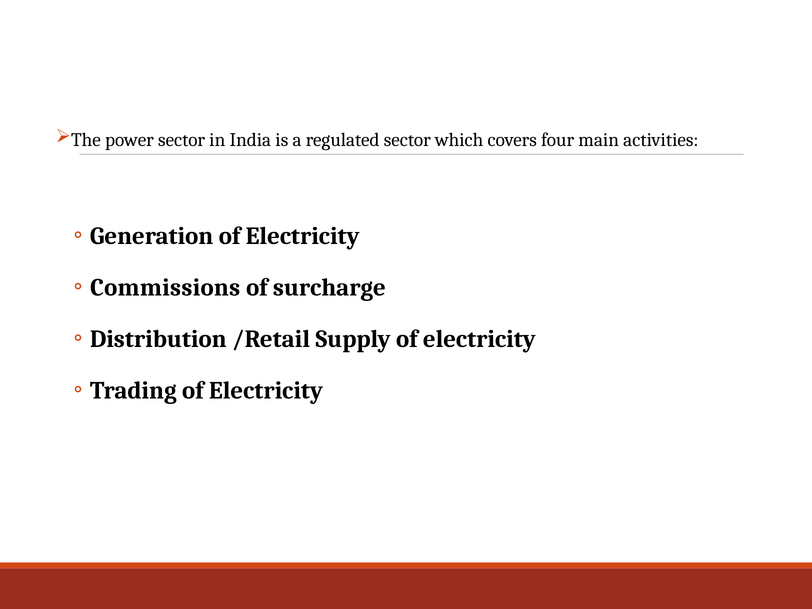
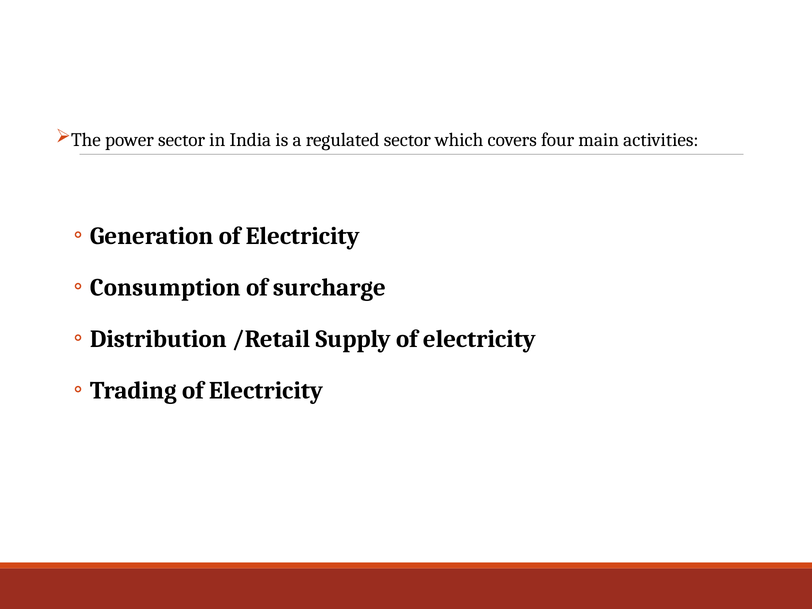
Commissions: Commissions -> Consumption (165, 288)
